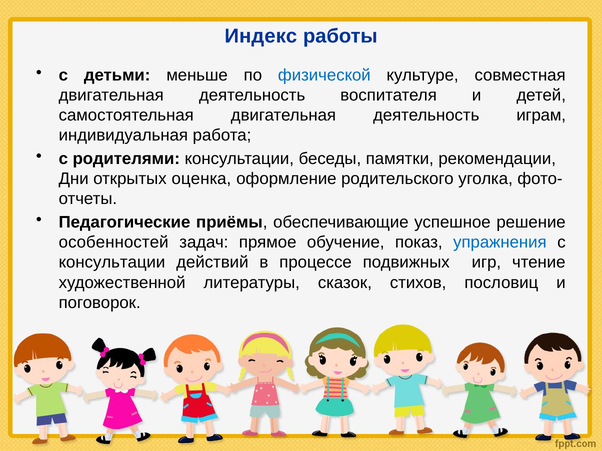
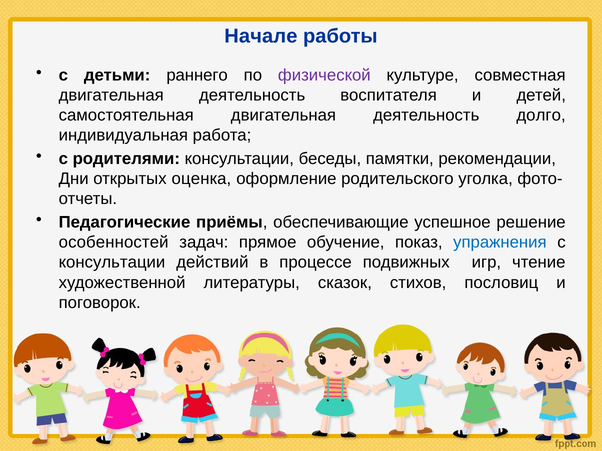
Индекс: Индекс -> Начале (261, 36)
меньше: меньше -> раннего (197, 75)
физической colour: blue -> purple (324, 75)
играм: играм -> долго (541, 116)
